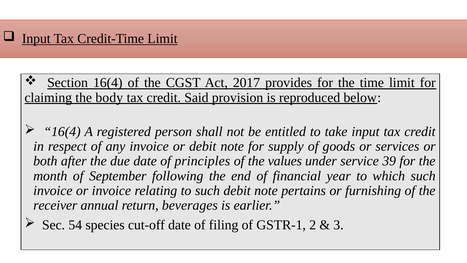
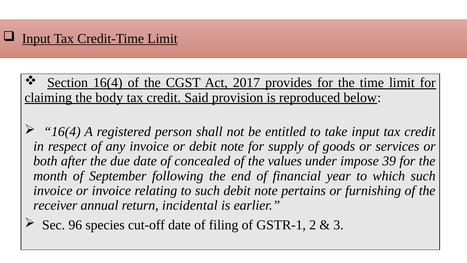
principles: principles -> concealed (202, 161)
service: service -> impose (360, 161)
beverages: beverages -> incidental (190, 205)
54: 54 -> 96 (75, 225)
